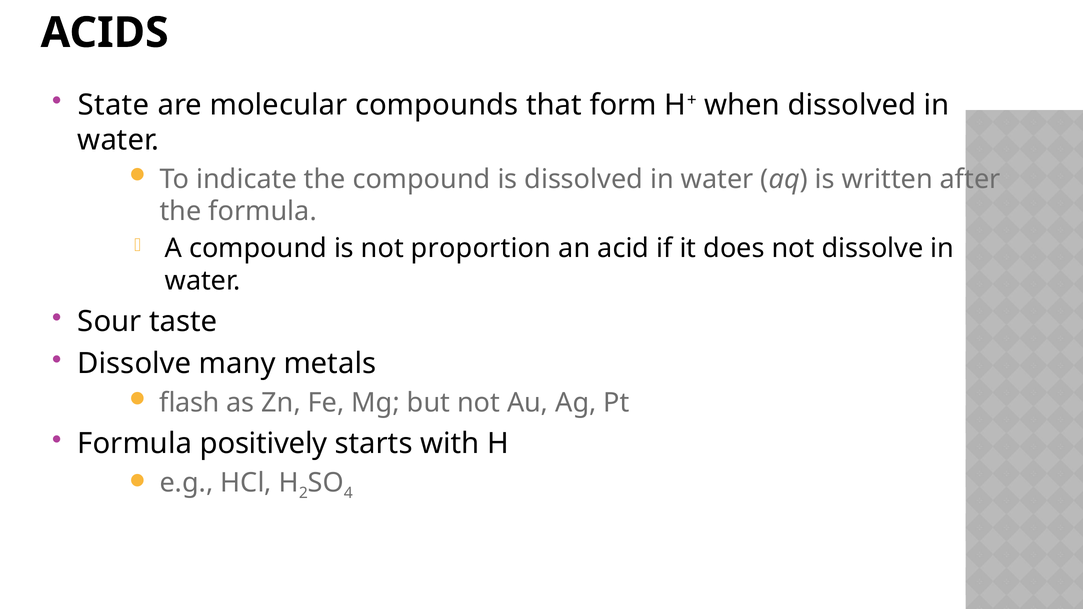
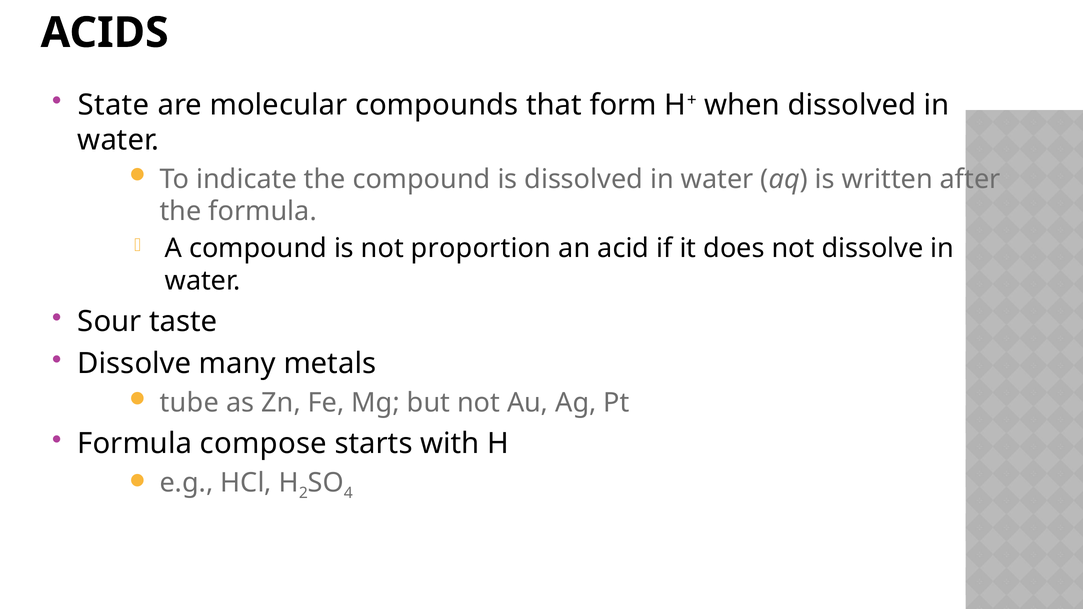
flash: flash -> tube (189, 403)
positively: positively -> compose (263, 444)
